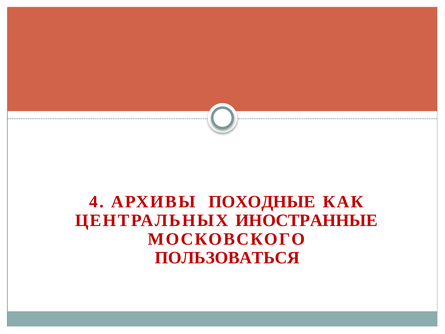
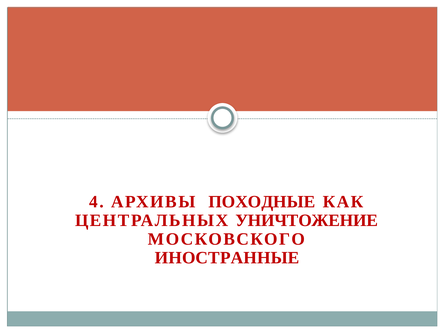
ИНОСТРАННЫЕ: ИНОСТРАННЫЕ -> УНИЧТОЖЕНИЕ (307, 220)
ПОЛЬЗОВАТЬСЯ: ПОЛЬЗОВАТЬСЯ -> ИНОСТРАННЫЕ (227, 258)
